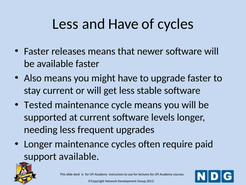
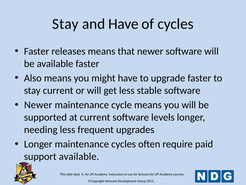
Less: Less -> Stay (65, 24)
Tested: Tested -> Newer (38, 105)
